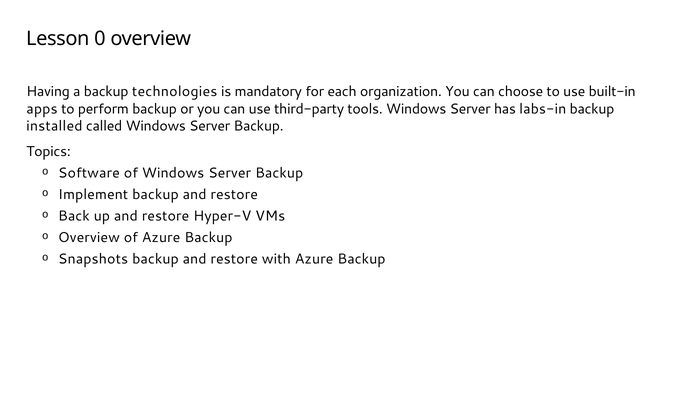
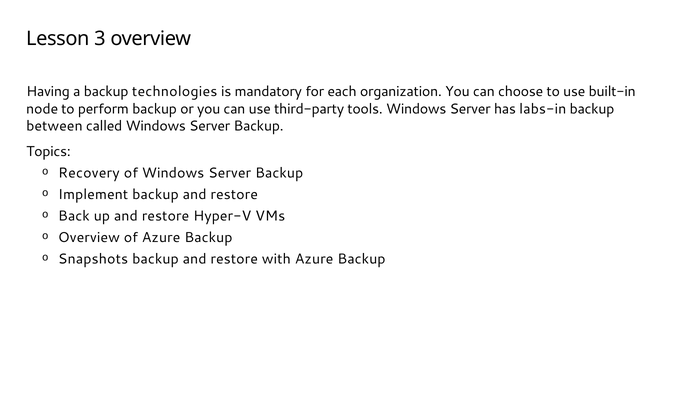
0: 0 -> 3 (100, 39)
apps: apps -> node (42, 109)
installed: installed -> between (54, 126)
Software: Software -> Recovery (89, 173)
